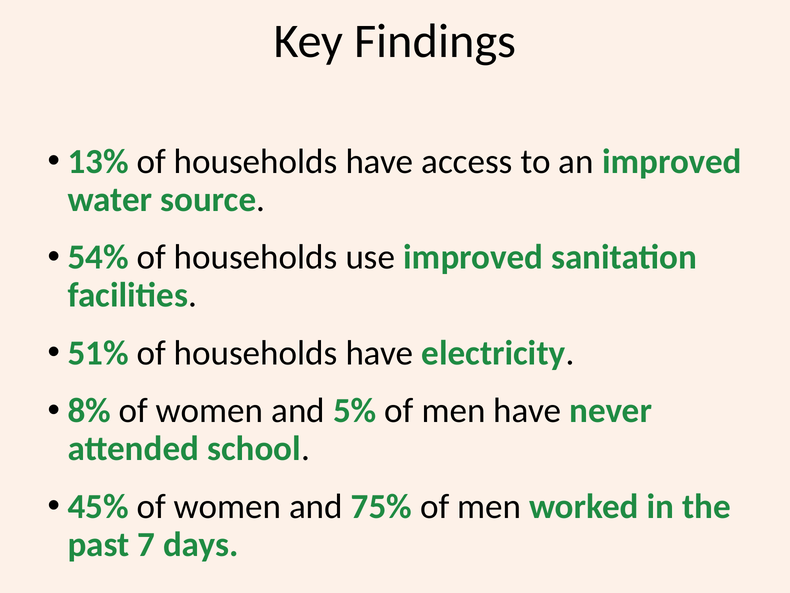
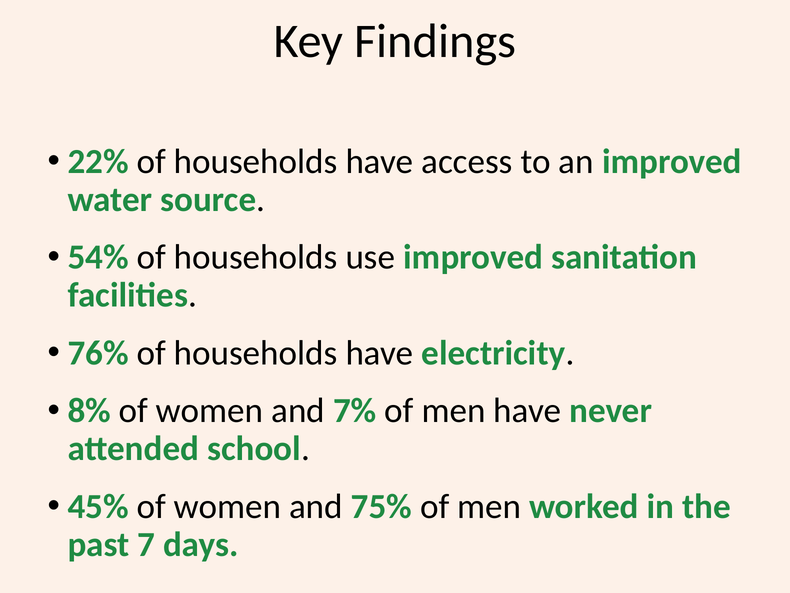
13%: 13% -> 22% (98, 162)
51%: 51% -> 76% (98, 353)
5%: 5% -> 7% (355, 411)
